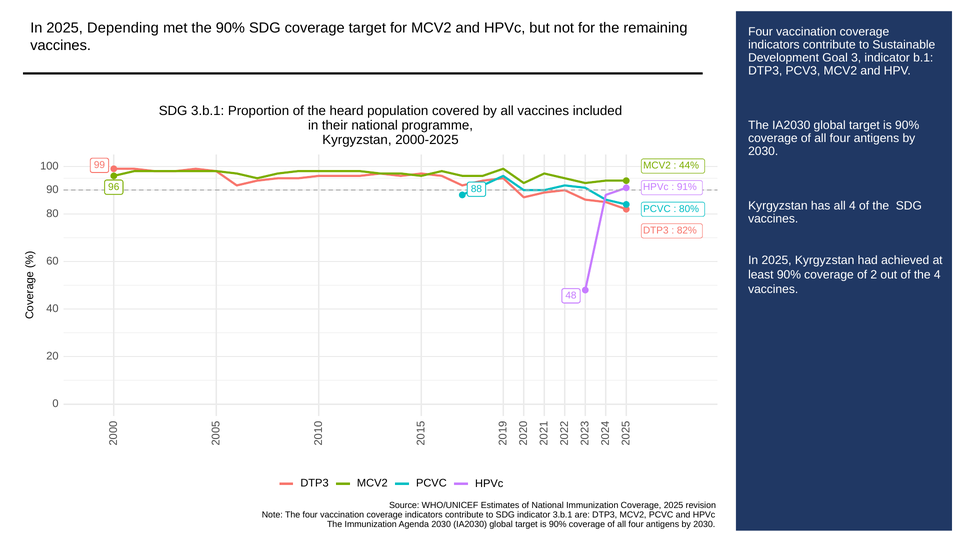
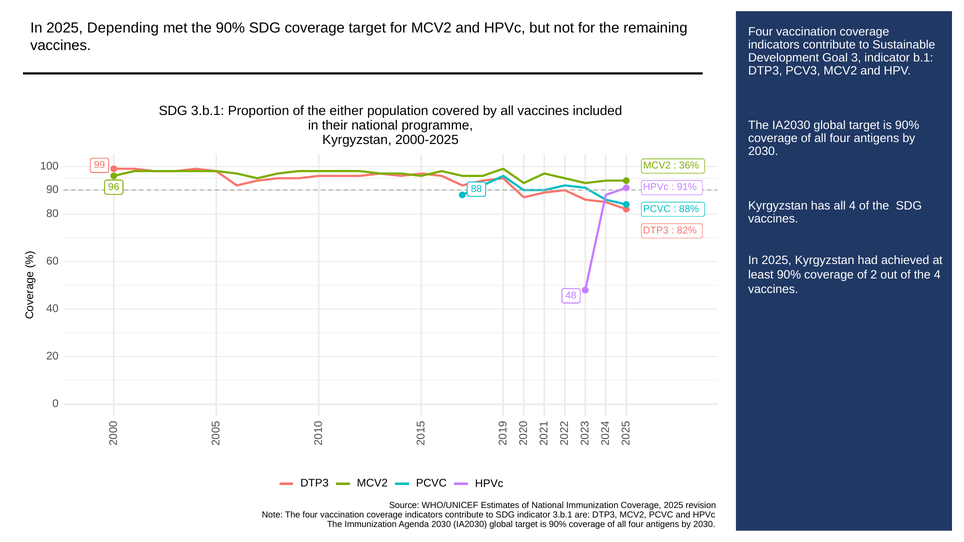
heard: heard -> either (347, 111)
44%: 44% -> 36% (689, 166)
80%: 80% -> 88% (689, 209)
